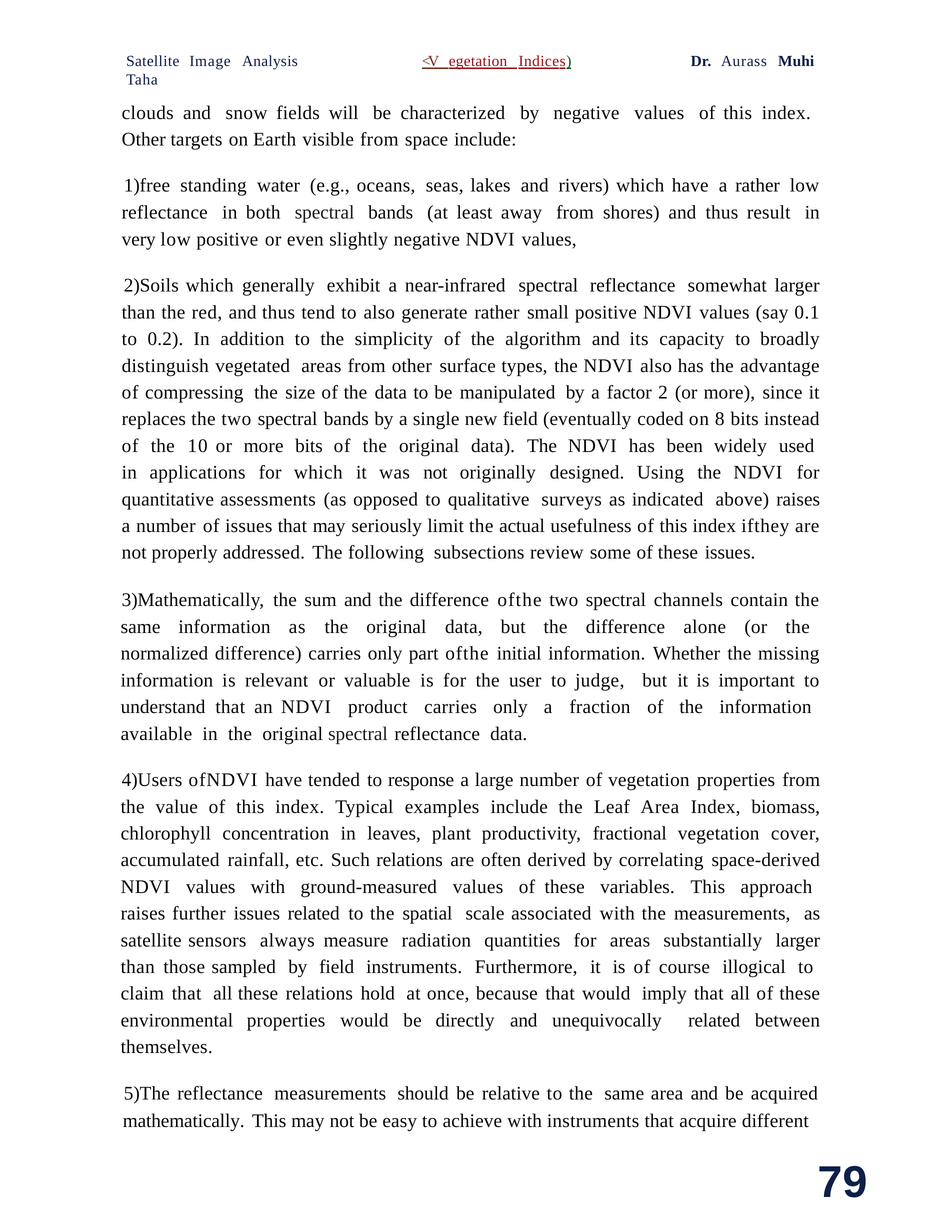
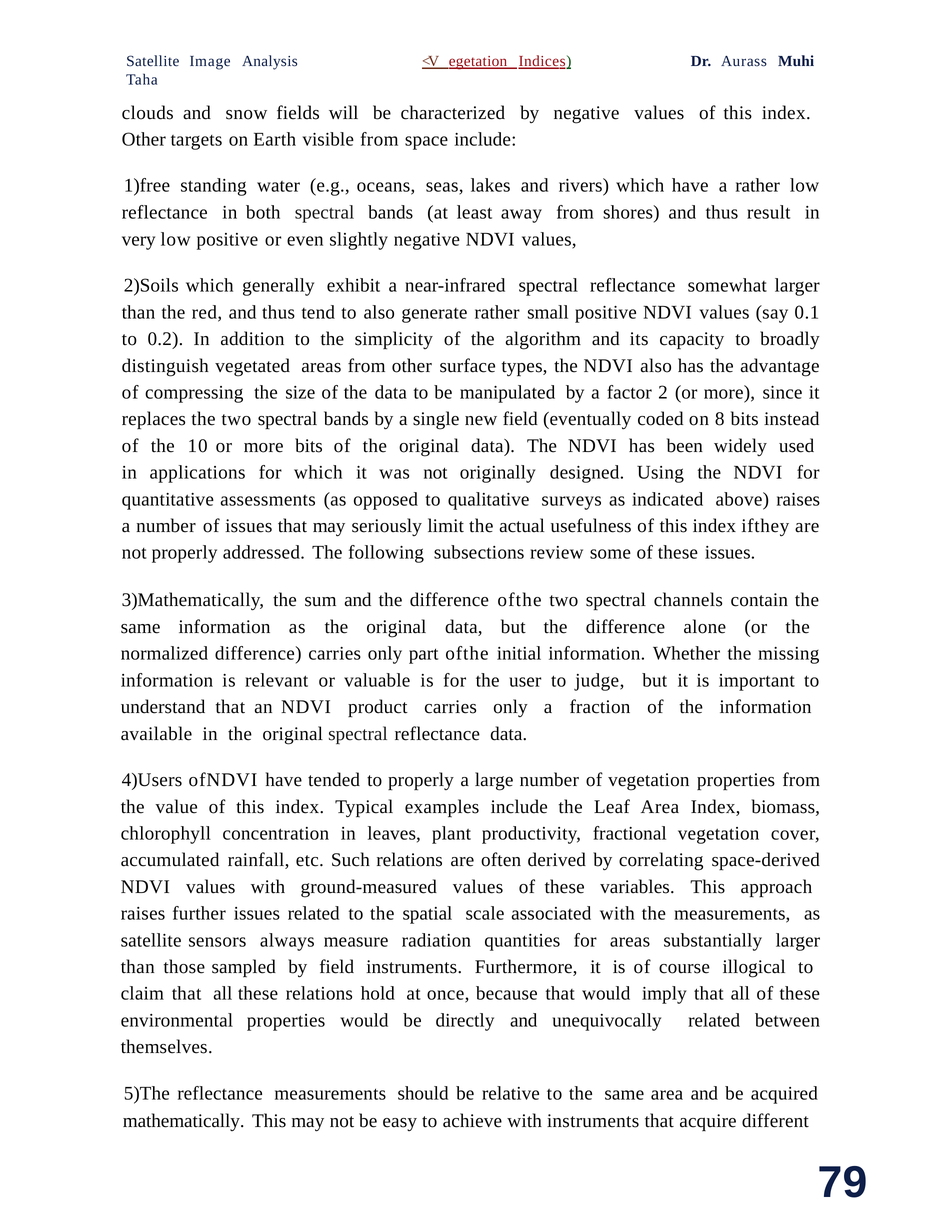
to response: response -> properly (421, 780)
